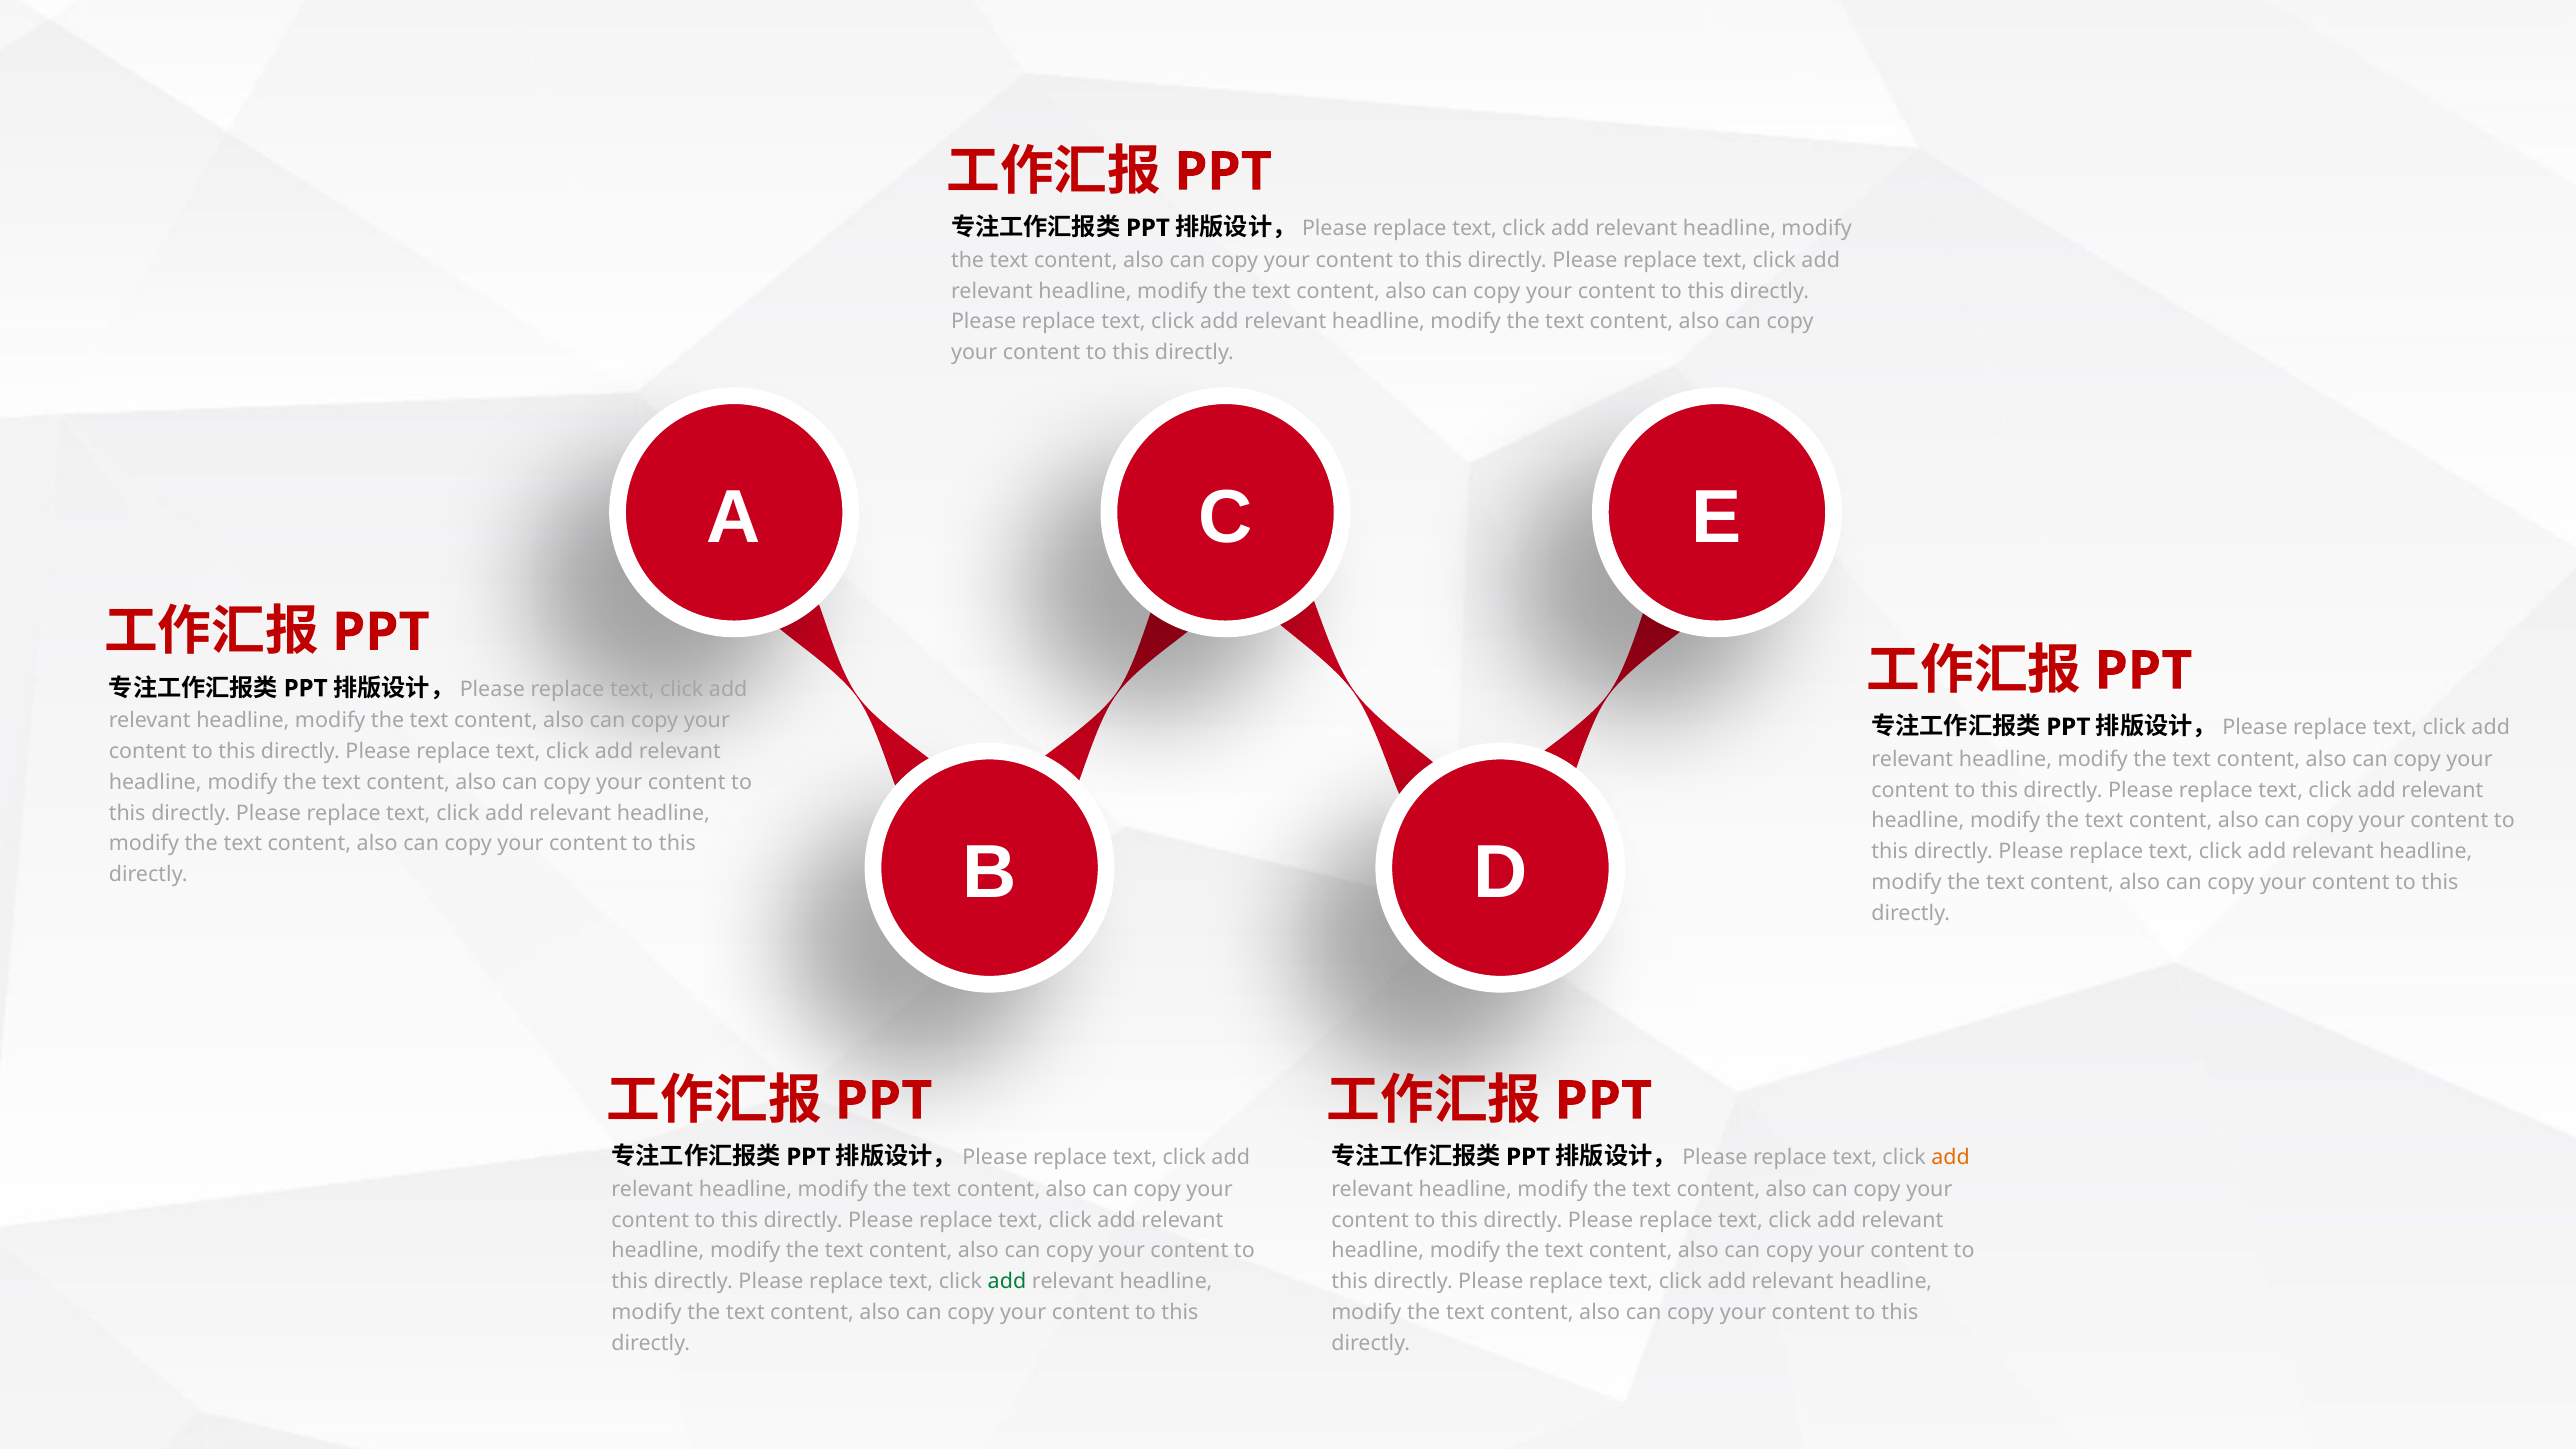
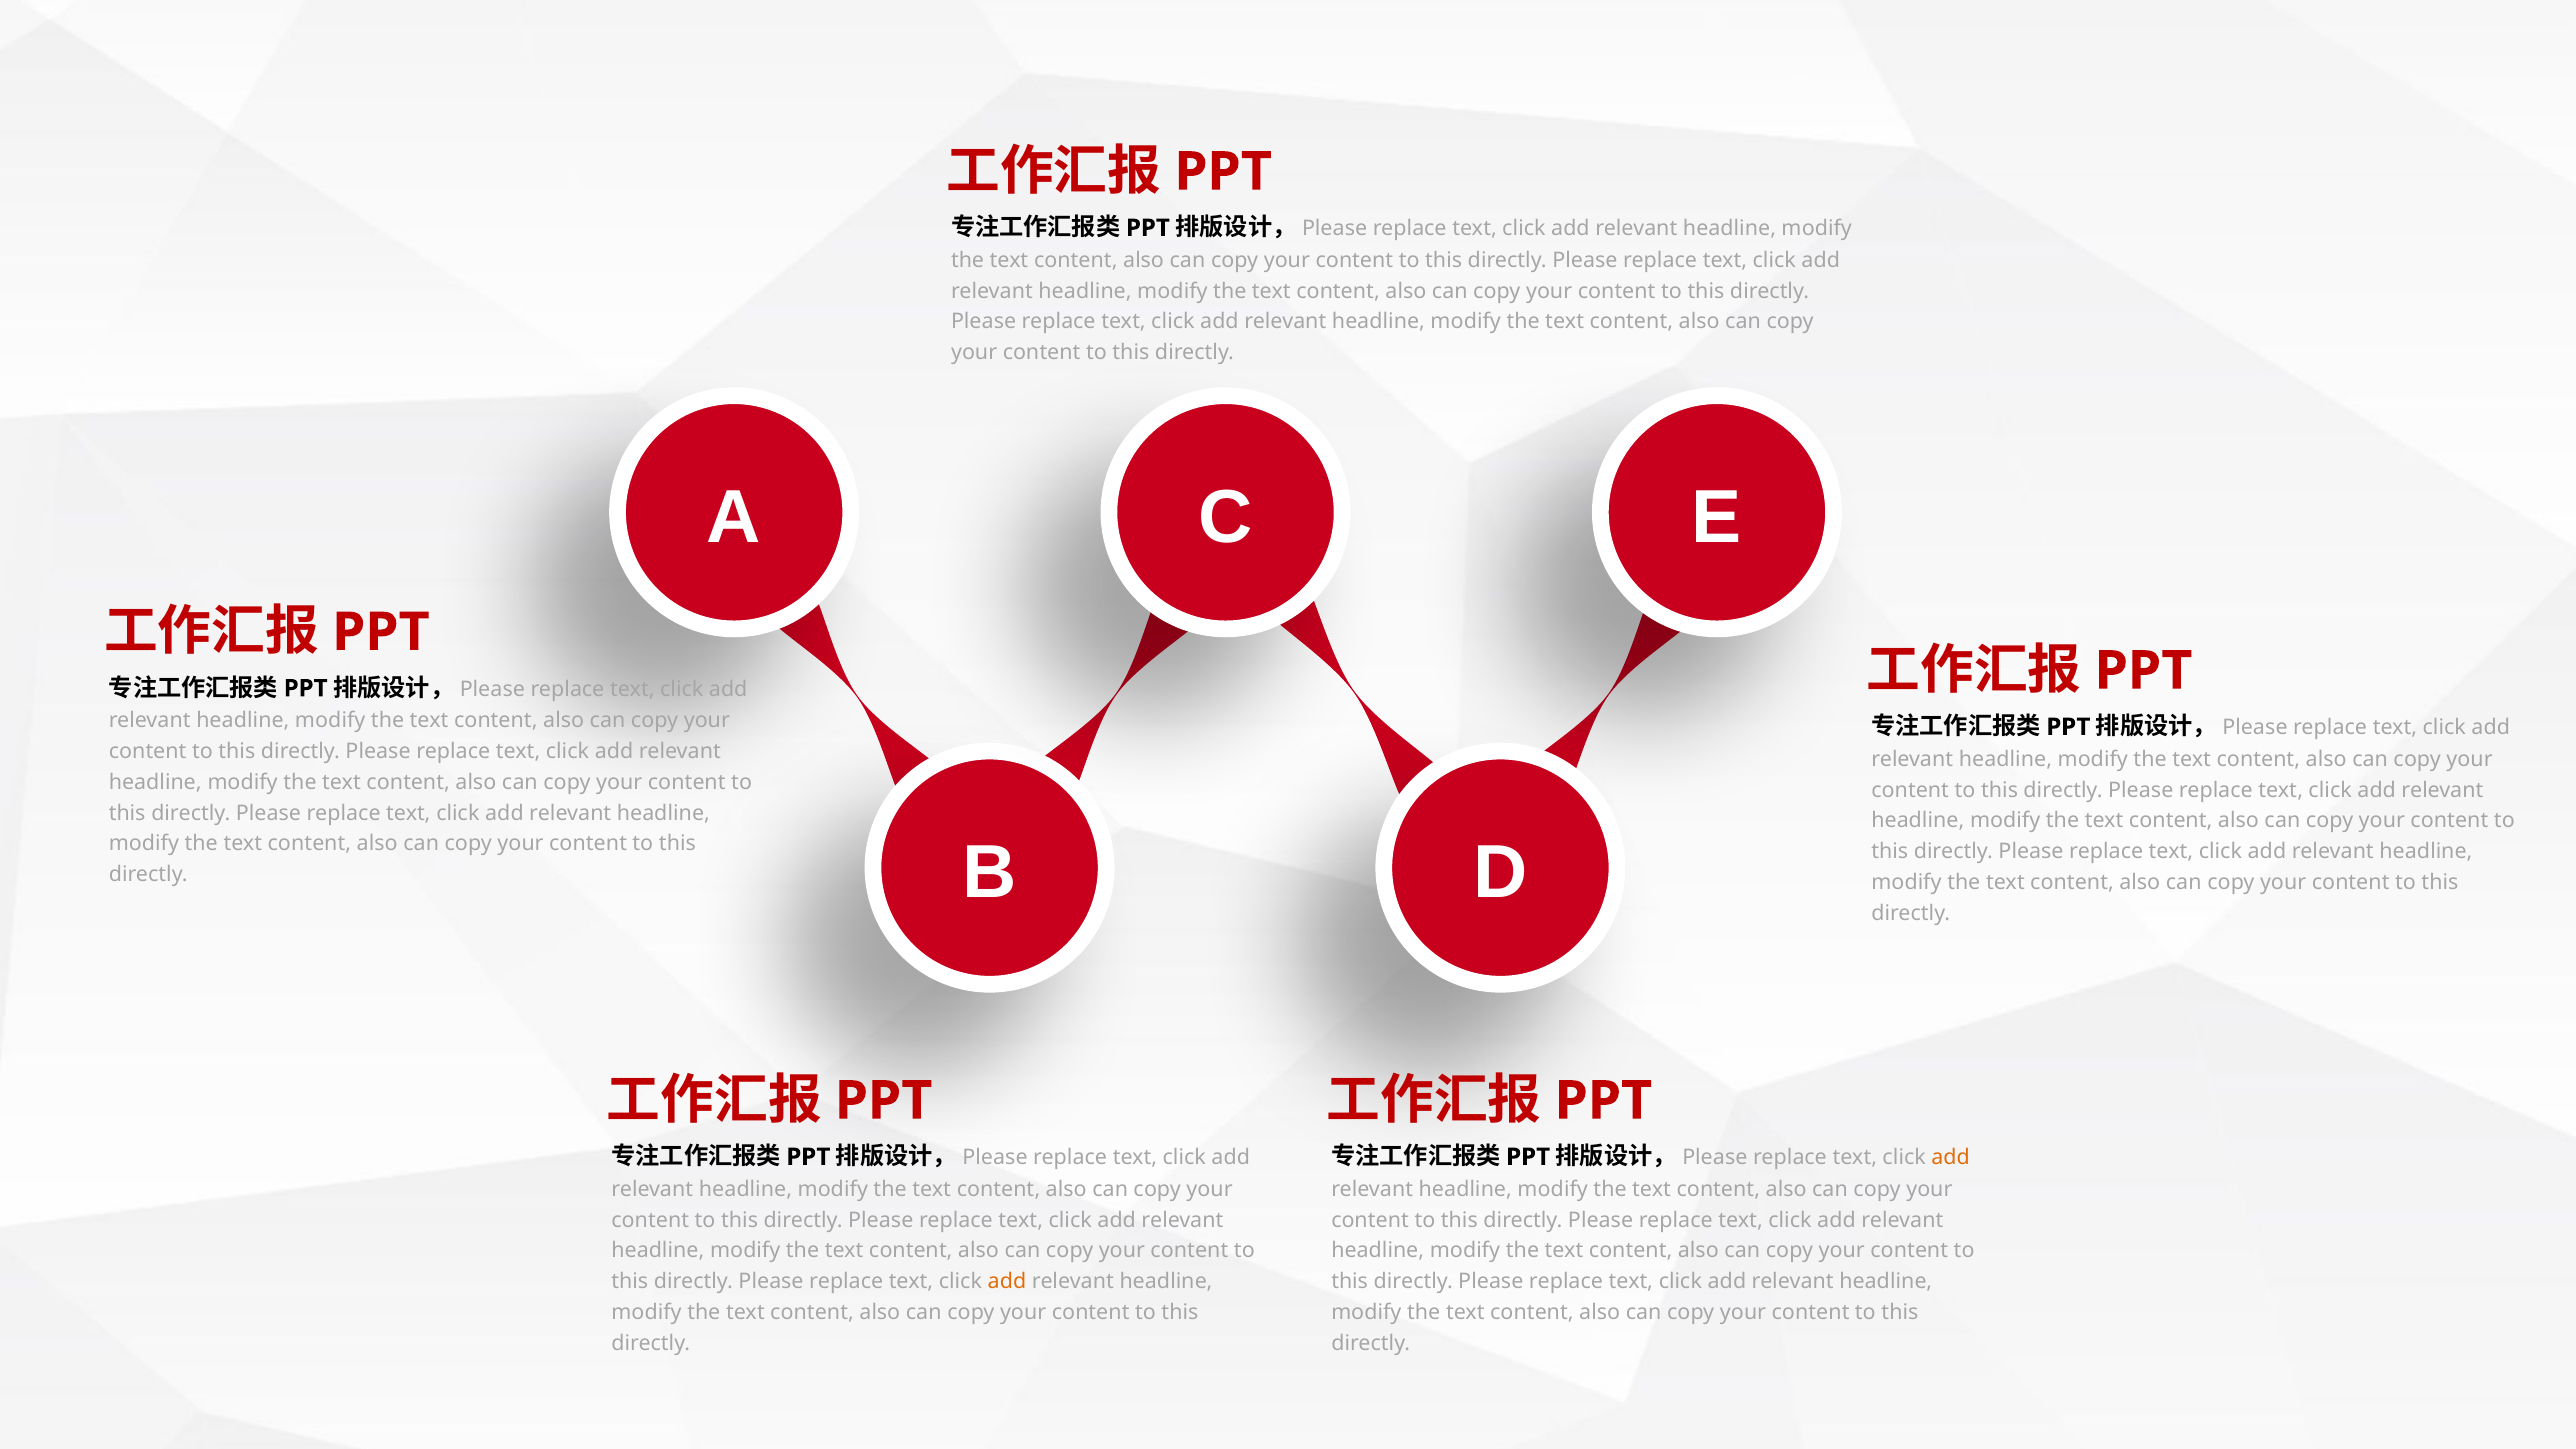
add colour: green -> orange (1007, 1282)
